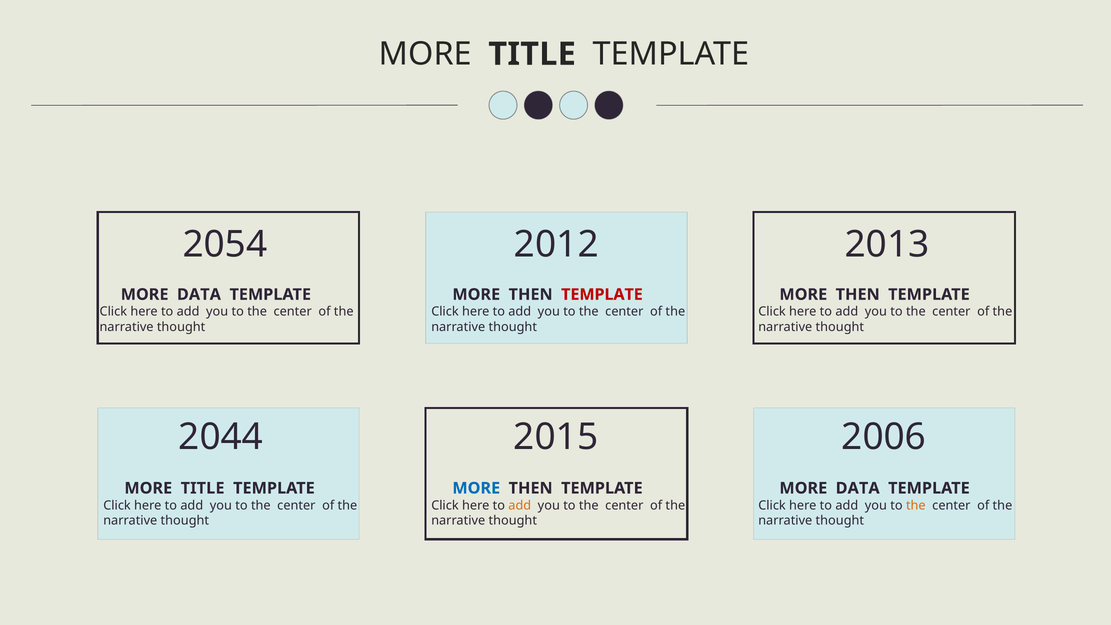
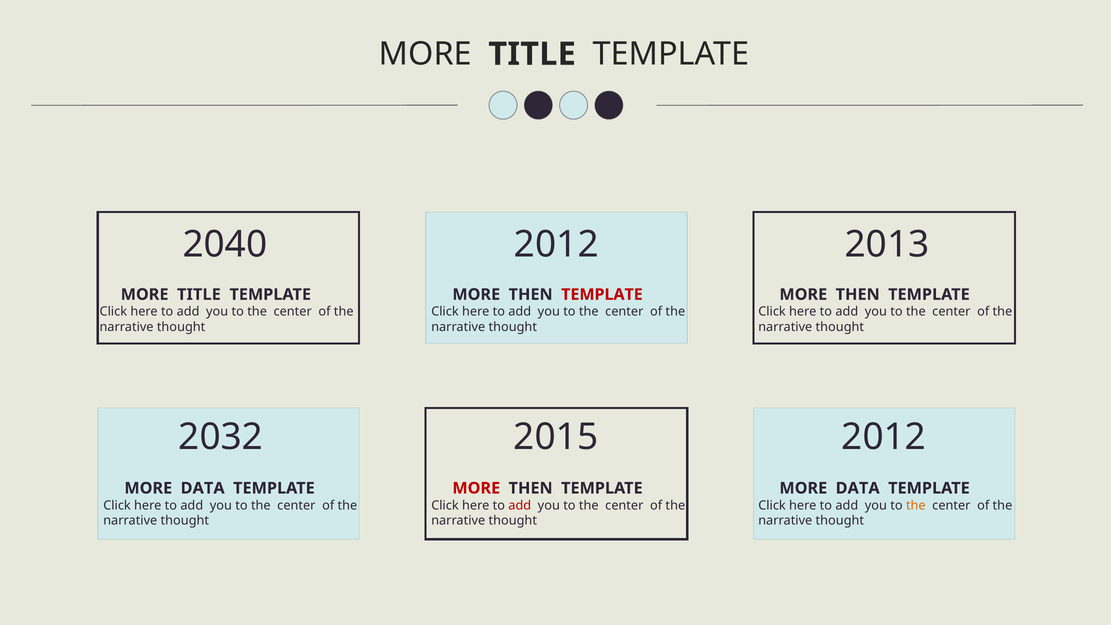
2054: 2054 -> 2040 (225, 244)
DATA: DATA -> TITLE (199, 294)
2044: 2044 -> 2032 (221, 437)
2015 2006: 2006 -> 2012 (884, 437)
TITLE: TITLE -> DATA (203, 488)
MORE colour: blue -> red (476, 488)
add colour: orange -> red (520, 505)
